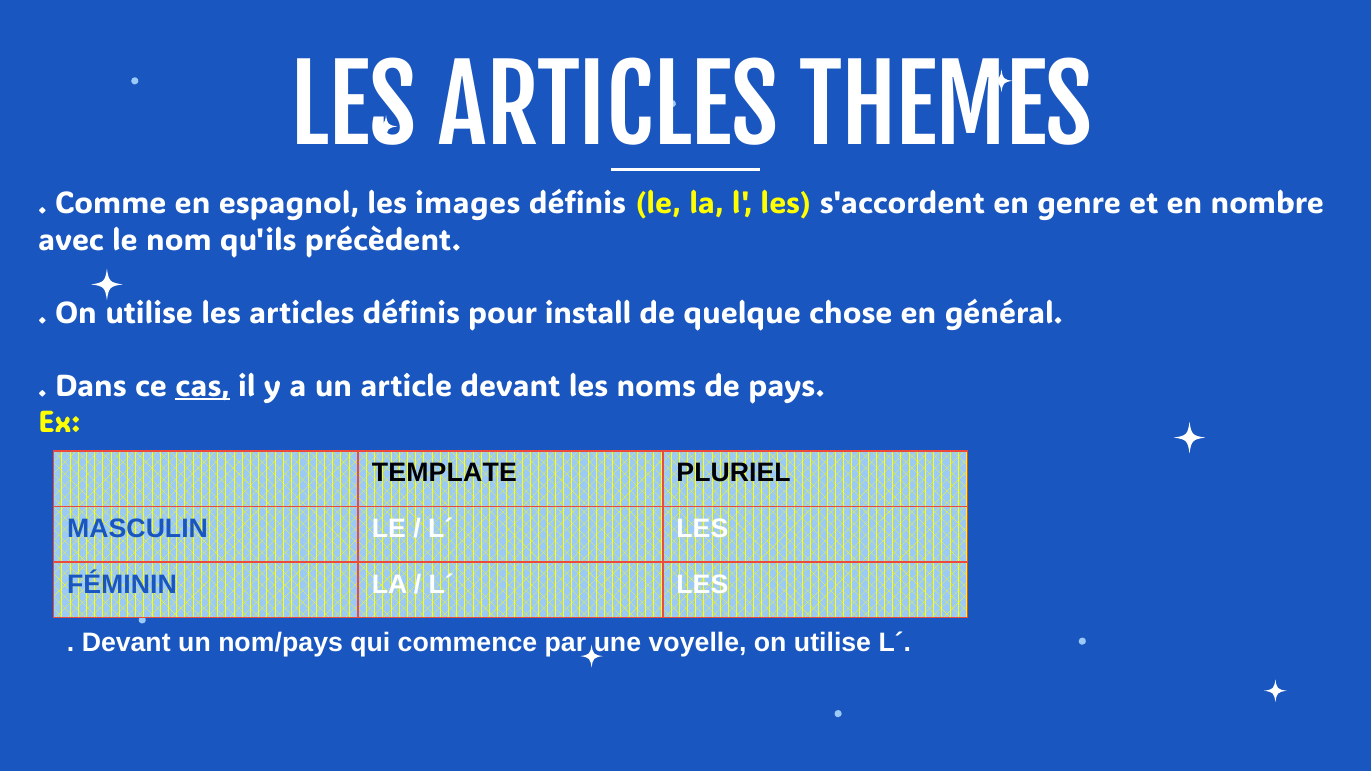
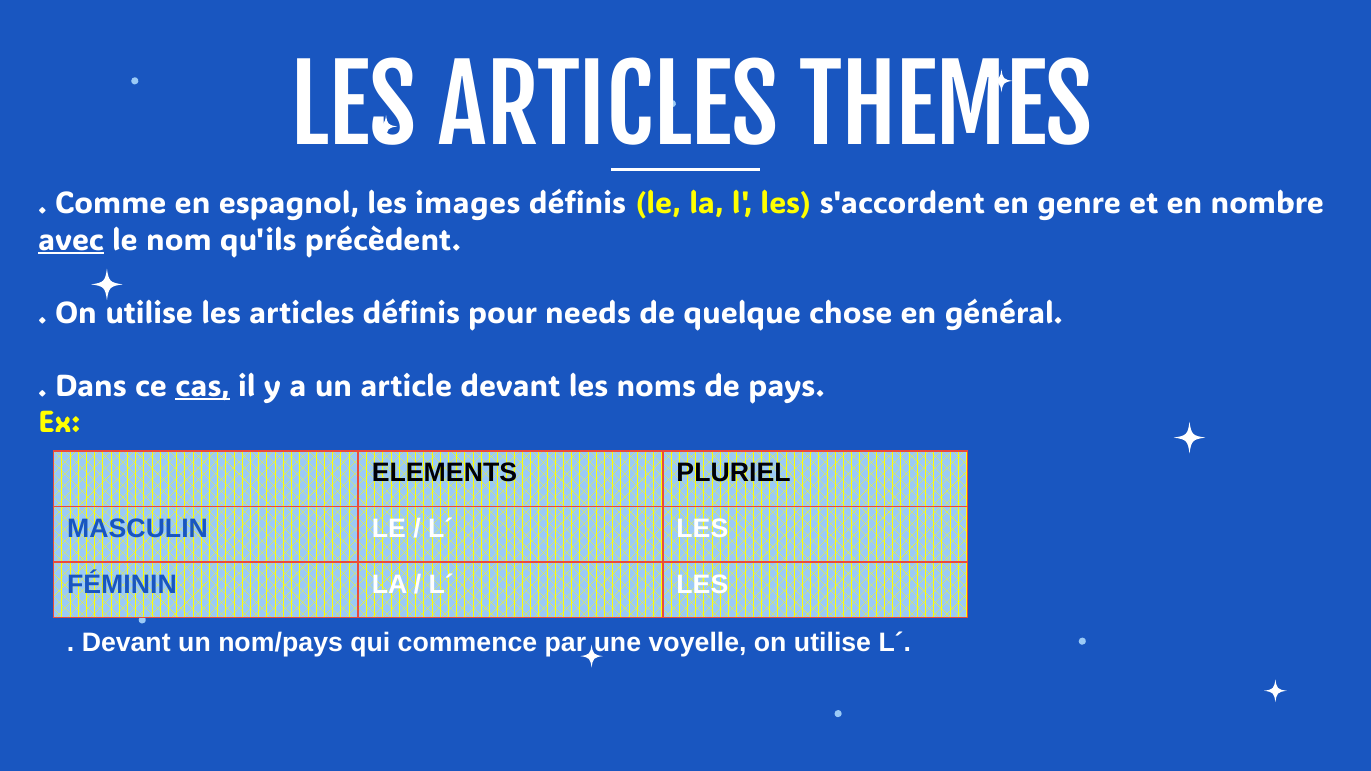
avec underline: none -> present (71, 240)
install: install -> needs (588, 313)
TEMPLATE: TEMPLATE -> ELEMENTS (444, 473)
